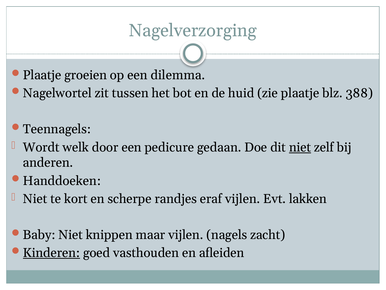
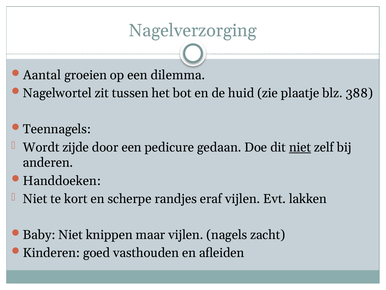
Plaatje: Plaatje -> Aantal (42, 75)
welk: welk -> zijde (76, 147)
Kinderen underline: present -> none (51, 253)
